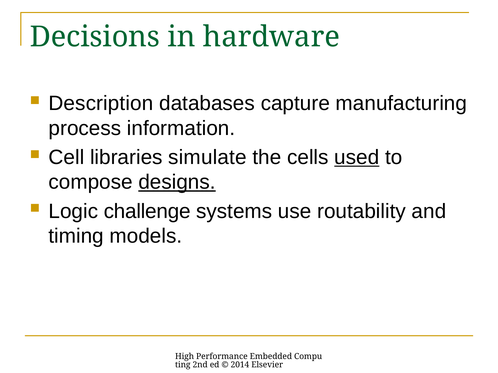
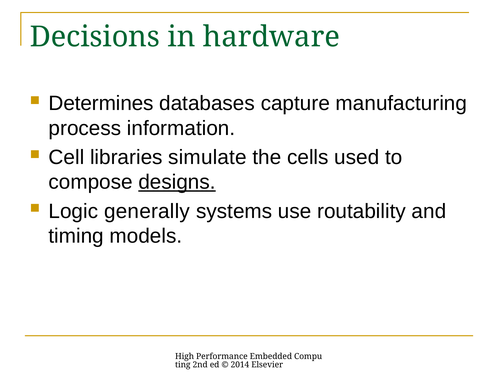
Description: Description -> Determines (101, 104)
used underline: present -> none (357, 157)
challenge: challenge -> generally (147, 211)
